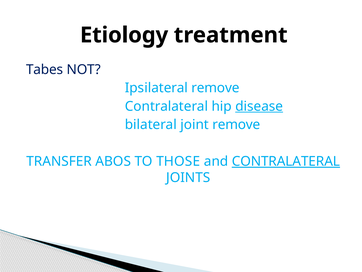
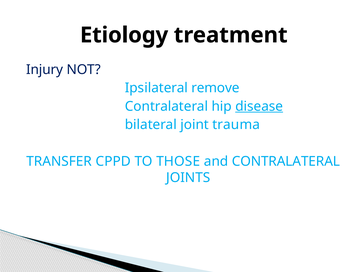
Tabes: Tabes -> Injury (45, 70)
joint remove: remove -> trauma (236, 124)
ABOS: ABOS -> CPPD (113, 161)
CONTRALATERAL underline: present -> none (286, 161)
